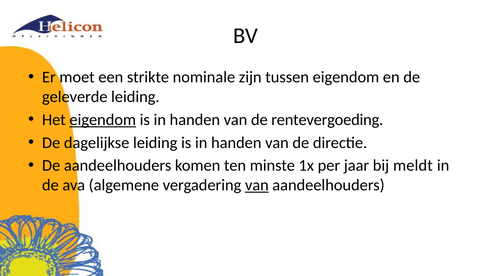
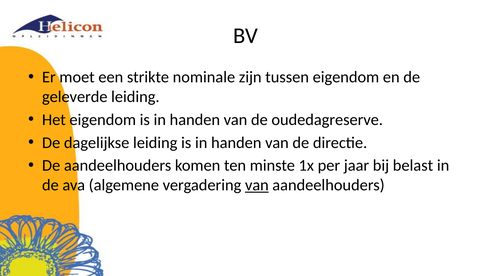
eigendom underline: present -> none (103, 120)
rentevergoeding: rentevergoeding -> oudedagreserve (327, 120)
meldt: meldt -> belast (413, 166)
